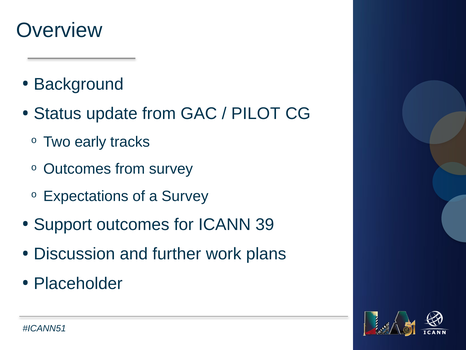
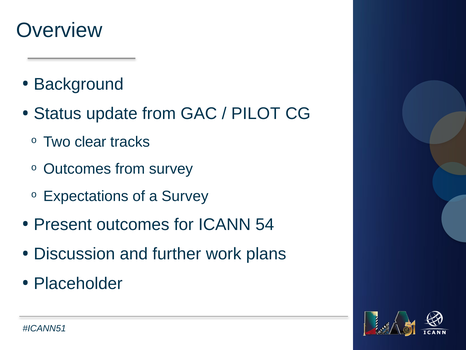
early: early -> clear (90, 142)
Support: Support -> Present (63, 224)
39: 39 -> 54 (265, 224)
